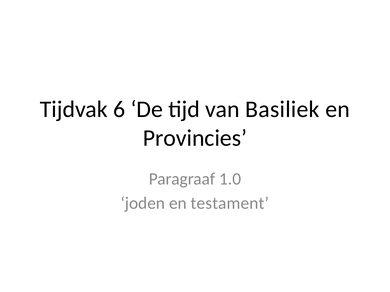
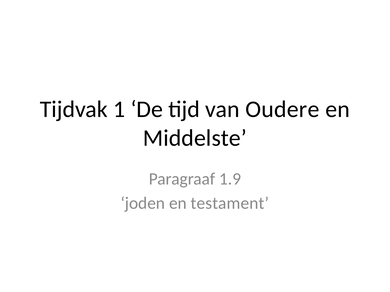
6: 6 -> 1 (119, 110)
Basiliek: Basiliek -> Oudere (282, 110)
Provincies: Provincies -> Middelste (195, 138)
1.0: 1.0 -> 1.9 (230, 179)
